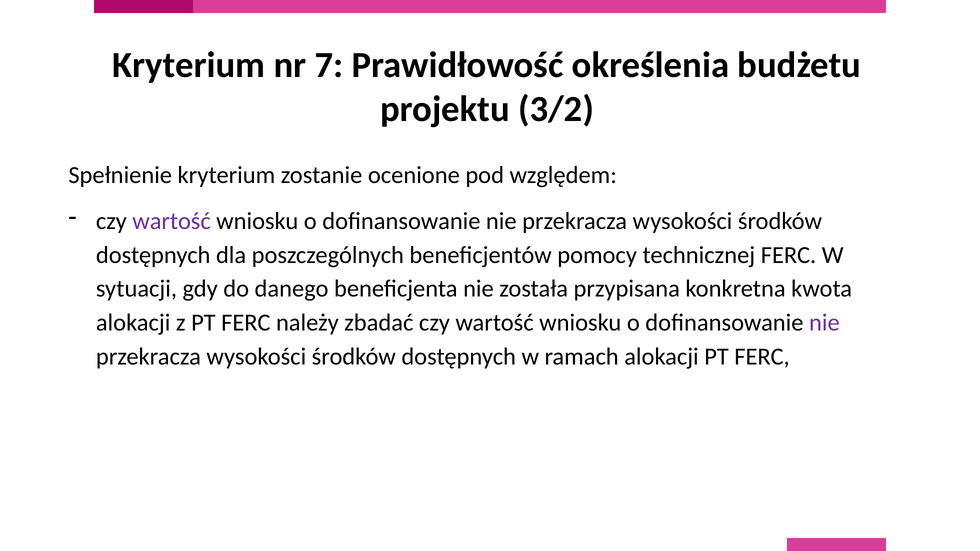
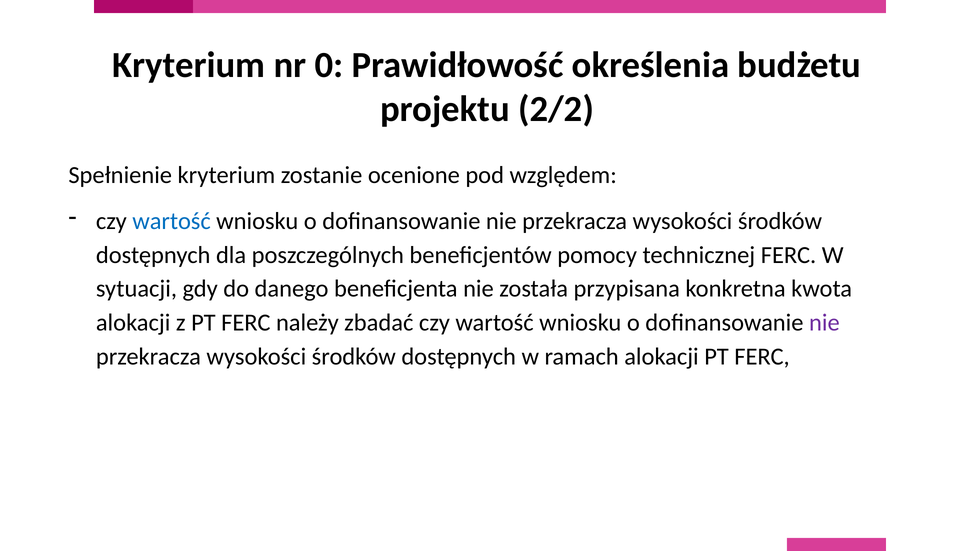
7: 7 -> 0 (329, 65)
3/2: 3/2 -> 2/2 (556, 109)
wartość colour: purple -> blue (172, 221)
